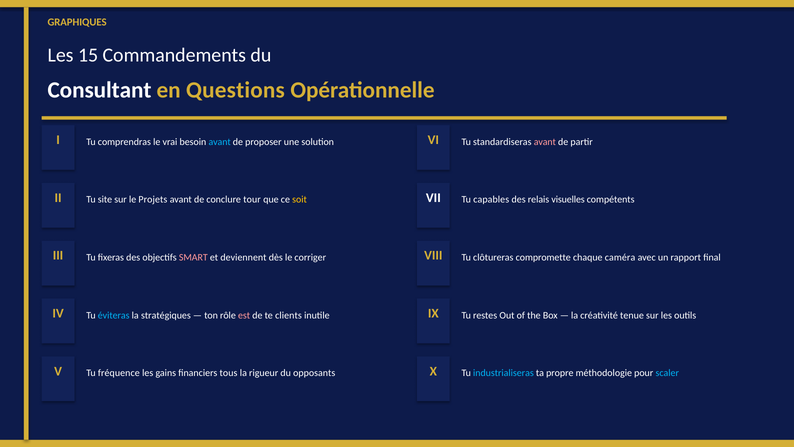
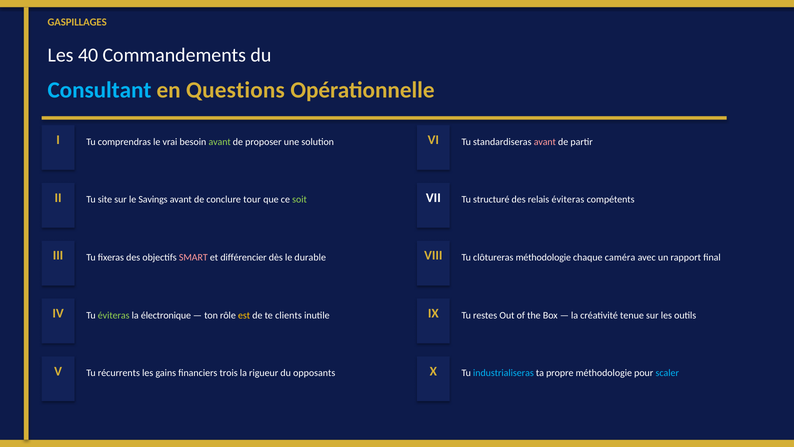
GRAPHIQUES: GRAPHIQUES -> GASPILLAGES (77, 22)
15: 15 -> 40 (88, 55)
Consultant colour: white -> light blue (99, 90)
avant colour: light blue -> light green (220, 142)
Projets: Projets -> Savings (153, 200)
soit colour: yellow -> light green (300, 200)
capables: capables -> structuré (491, 200)
relais visuelles: visuelles -> éviteras (568, 200)
deviennent: deviennent -> différencier (244, 257)
corriger: corriger -> durable (310, 257)
clôtureras compromette: compromette -> méthodologie (543, 257)
éviteras colour: light blue -> light green (114, 315)
stratégiques: stratégiques -> électronique (166, 315)
est colour: pink -> yellow (244, 315)
fréquence: fréquence -> récurrents (119, 373)
tous: tous -> trois (229, 373)
